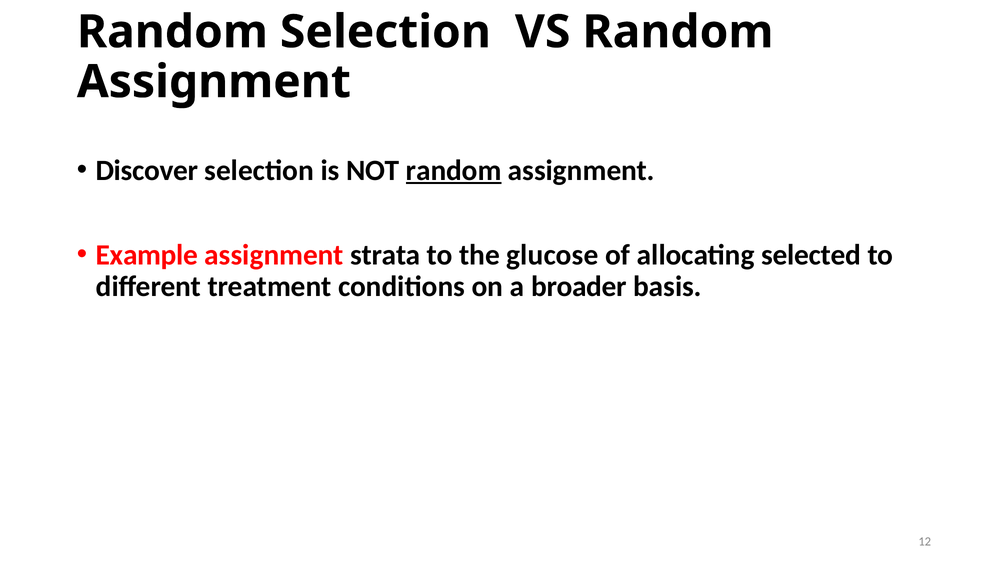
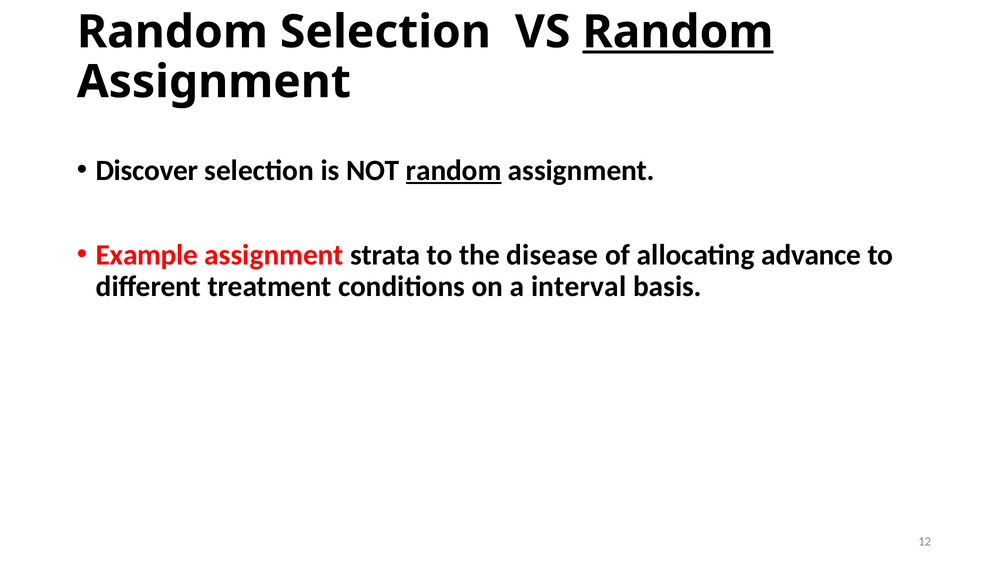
Random underline: none -> present (678, 32)
glucose: glucose -> disease (552, 255)
selected: selected -> advance (811, 255)
broader: broader -> interval (579, 287)
